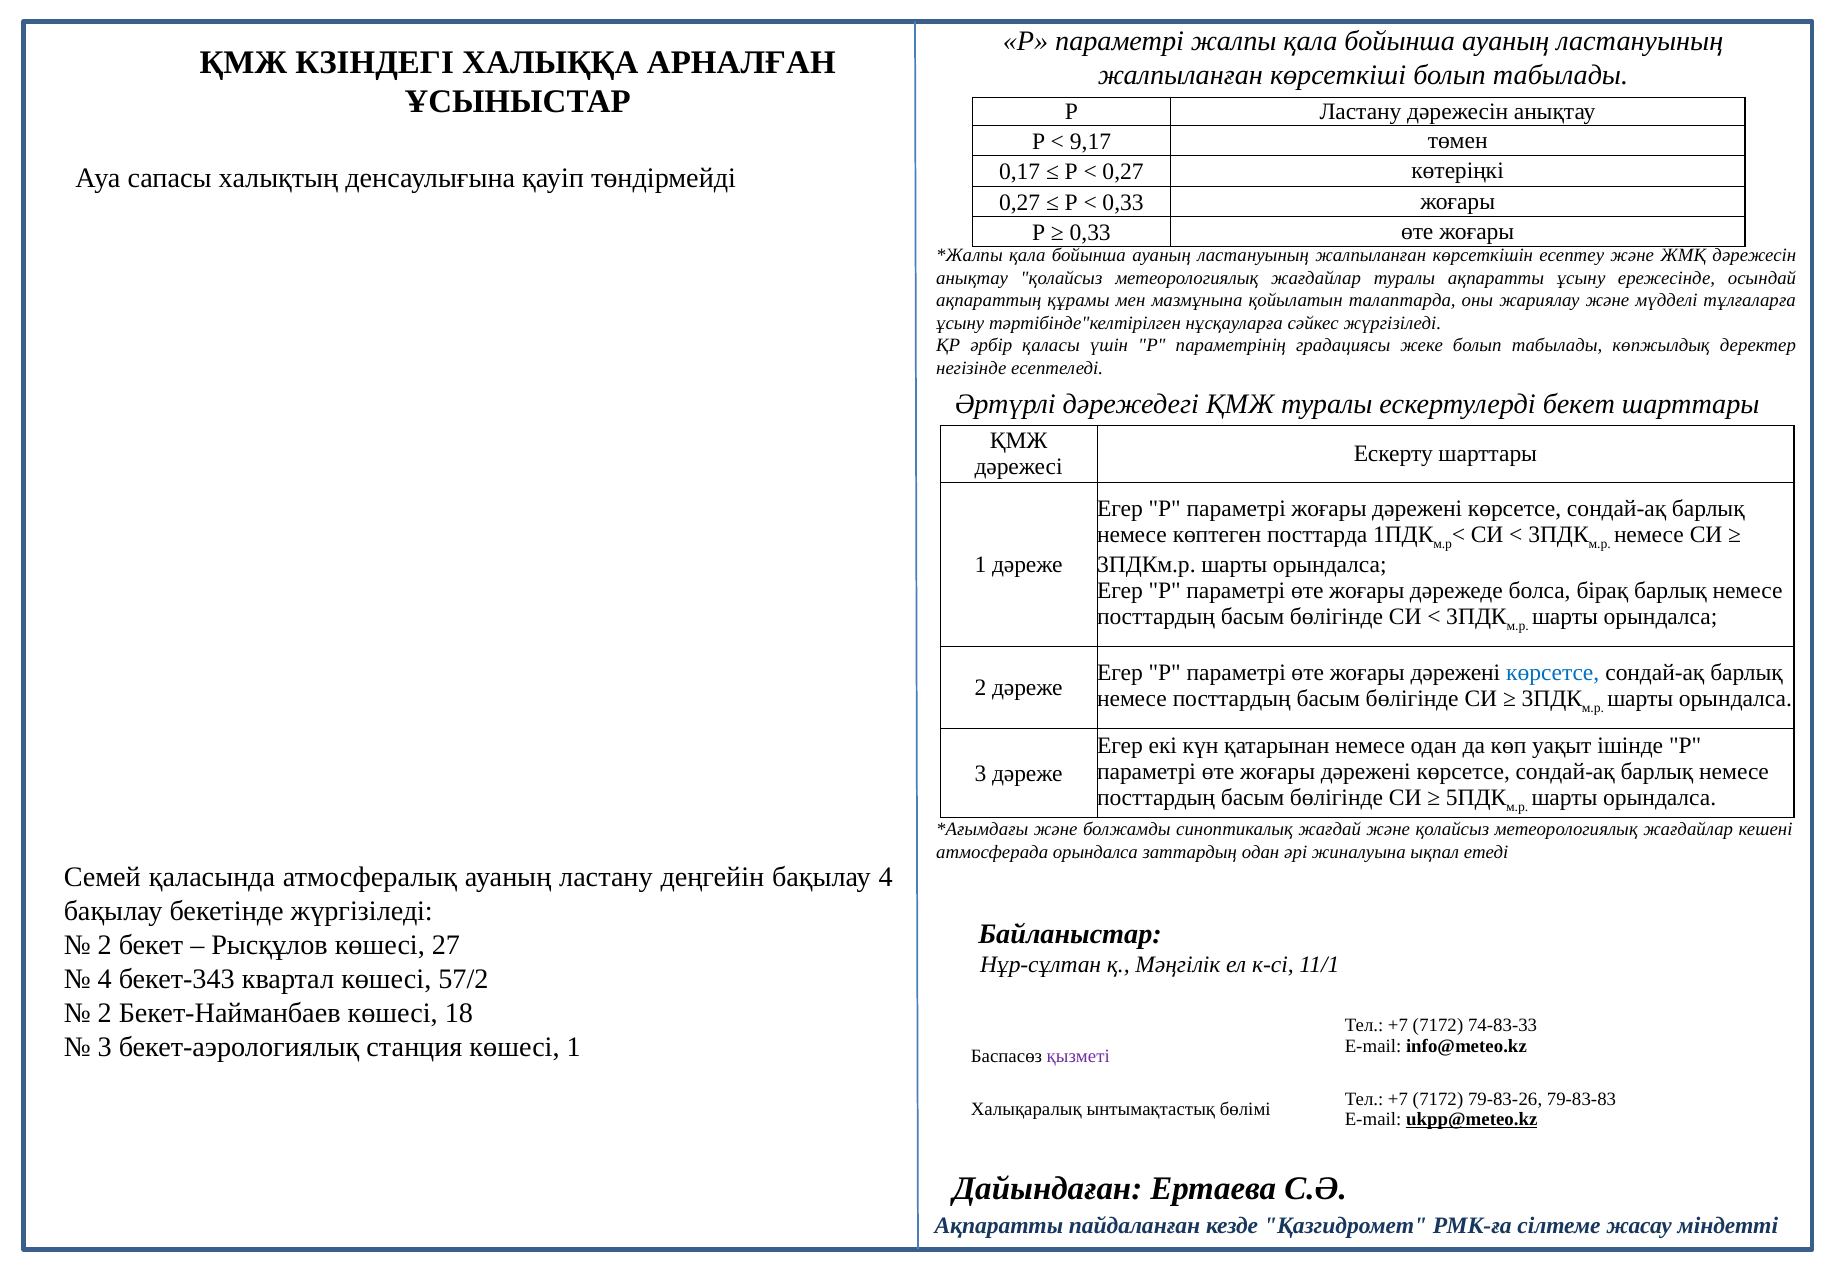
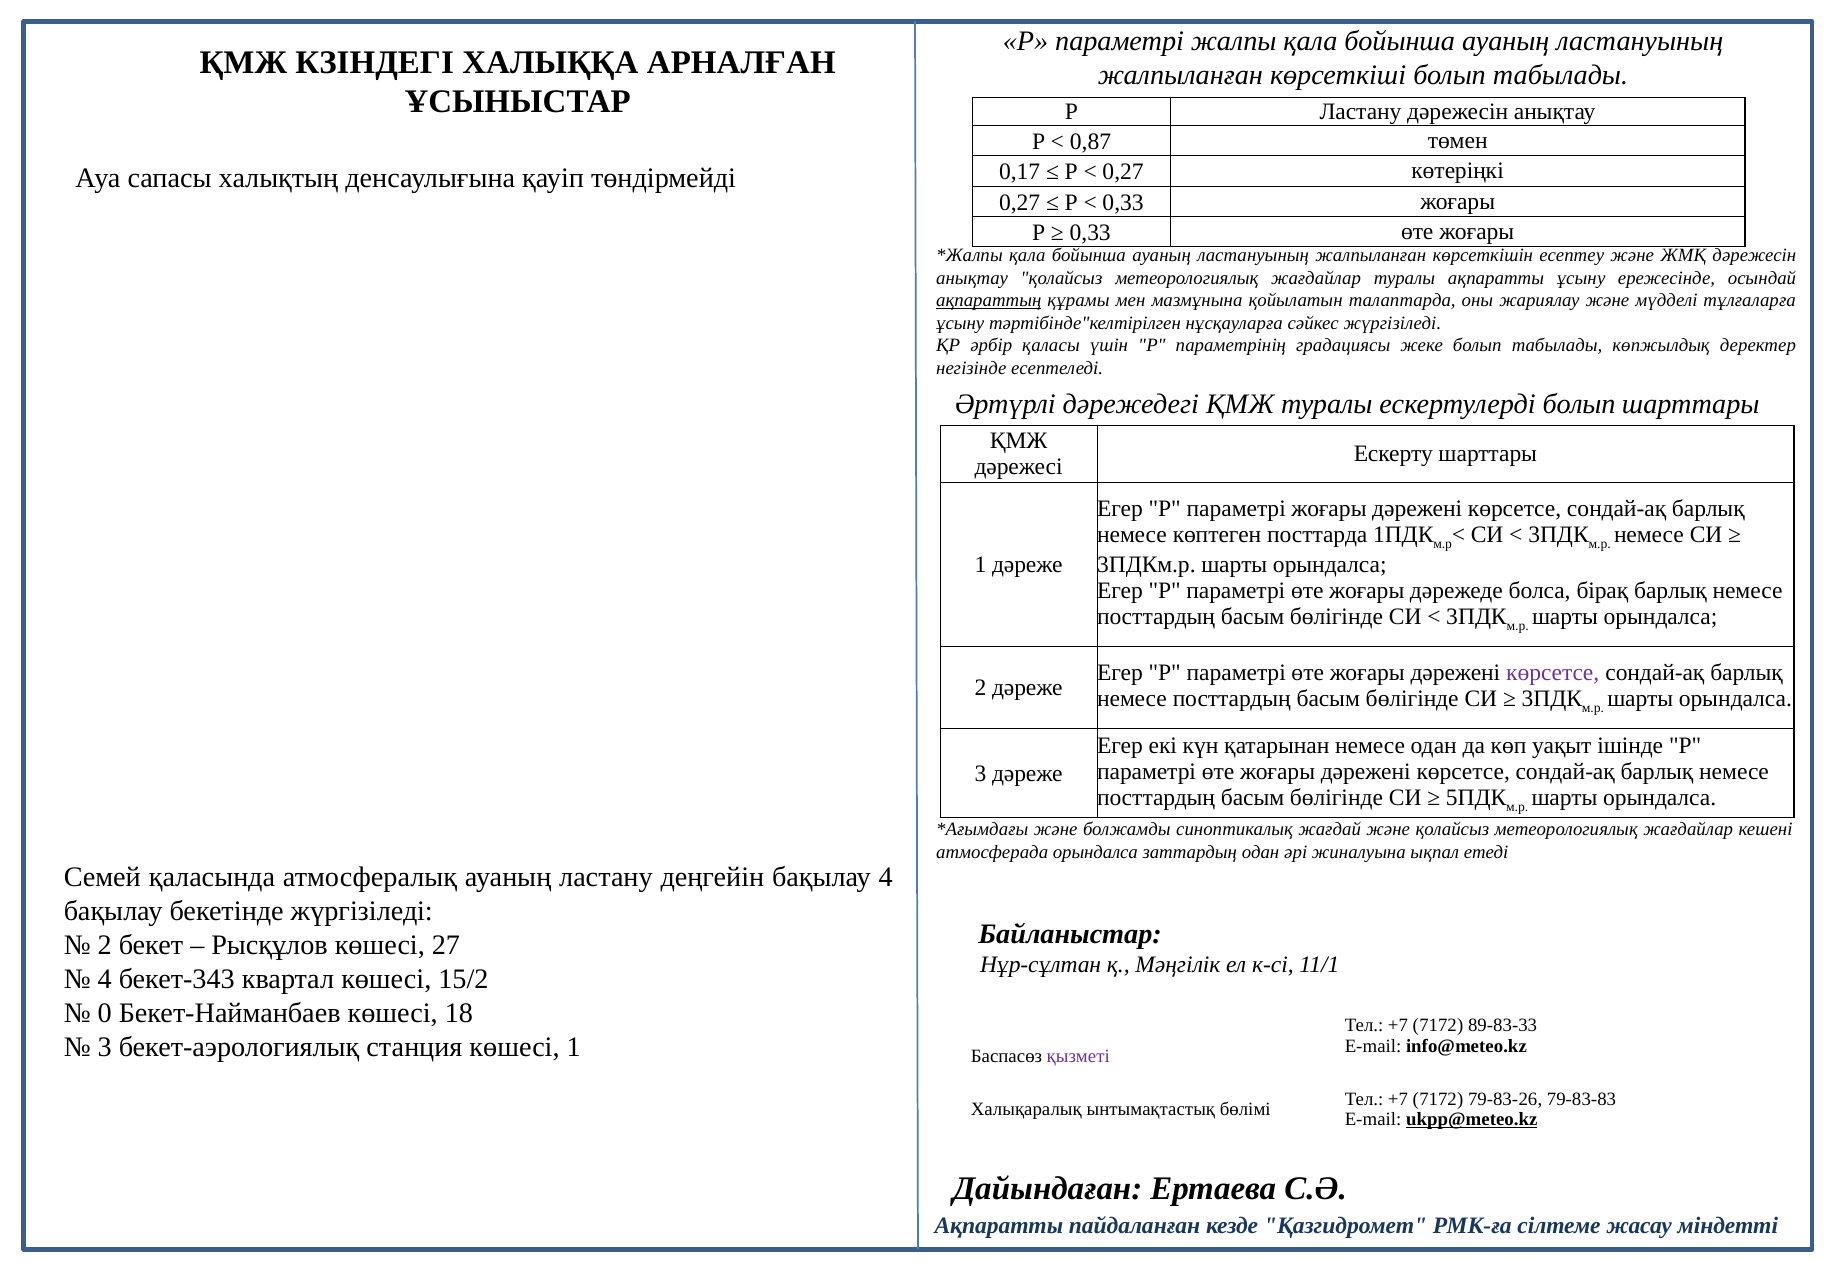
9,17: 9,17 -> 0,87 (1090, 142)
ақпараттың underline: none -> present (989, 301)
ескертулерді бекет: бекет -> болып (1579, 404)
көрсетсе colour: blue -> purple (1553, 673)
57/2: 57/2 -> 15/2 (463, 979)
2: 2 -> 0 (105, 1013)
74-83-33: 74-83-33 -> 89-83-33 (1503, 1025)
